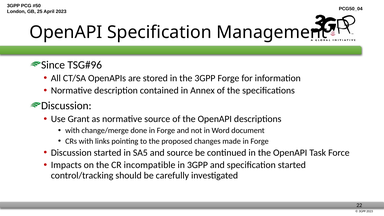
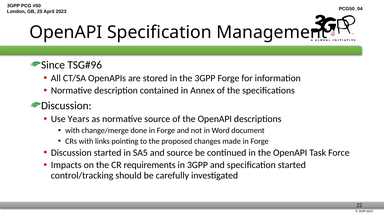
Grant: Grant -> Years (79, 119)
incompatible: incompatible -> requirements (150, 165)
